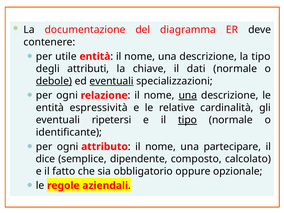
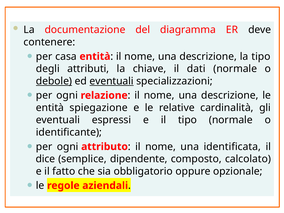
utile: utile -> casa (66, 56)
una underline: present -> none (188, 95)
espressività: espressività -> spiegazione (99, 108)
ripetersi: ripetersi -> espressi (112, 120)
tipo underline: present -> none (188, 120)
partecipare: partecipare -> identificata (232, 147)
